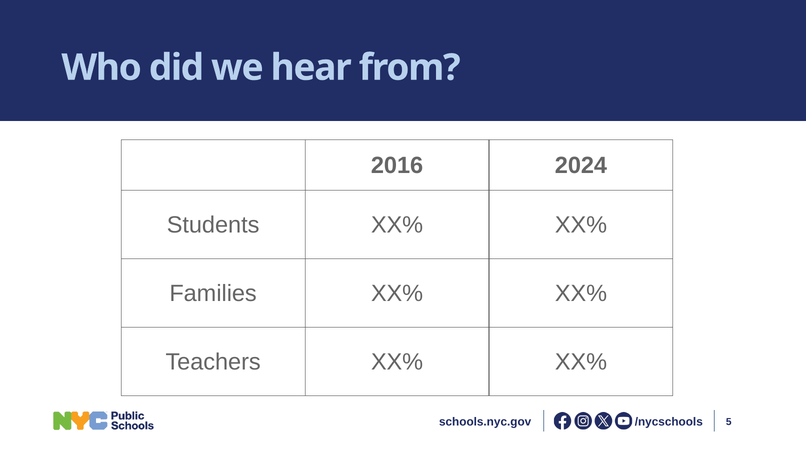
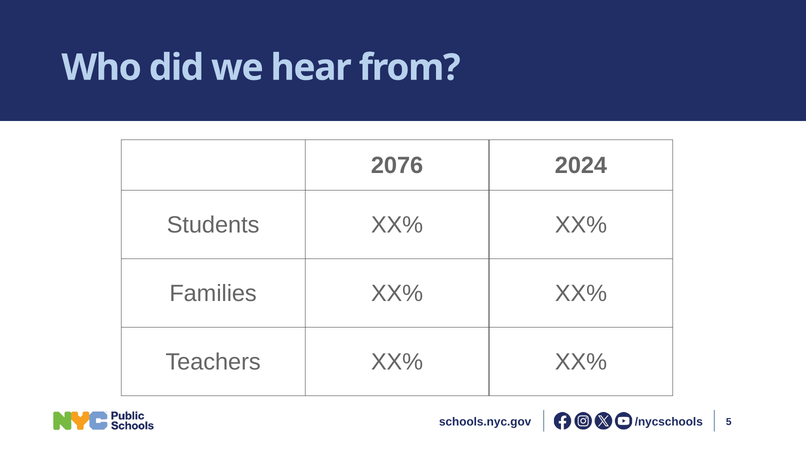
2016: 2016 -> 2076 (397, 165)
